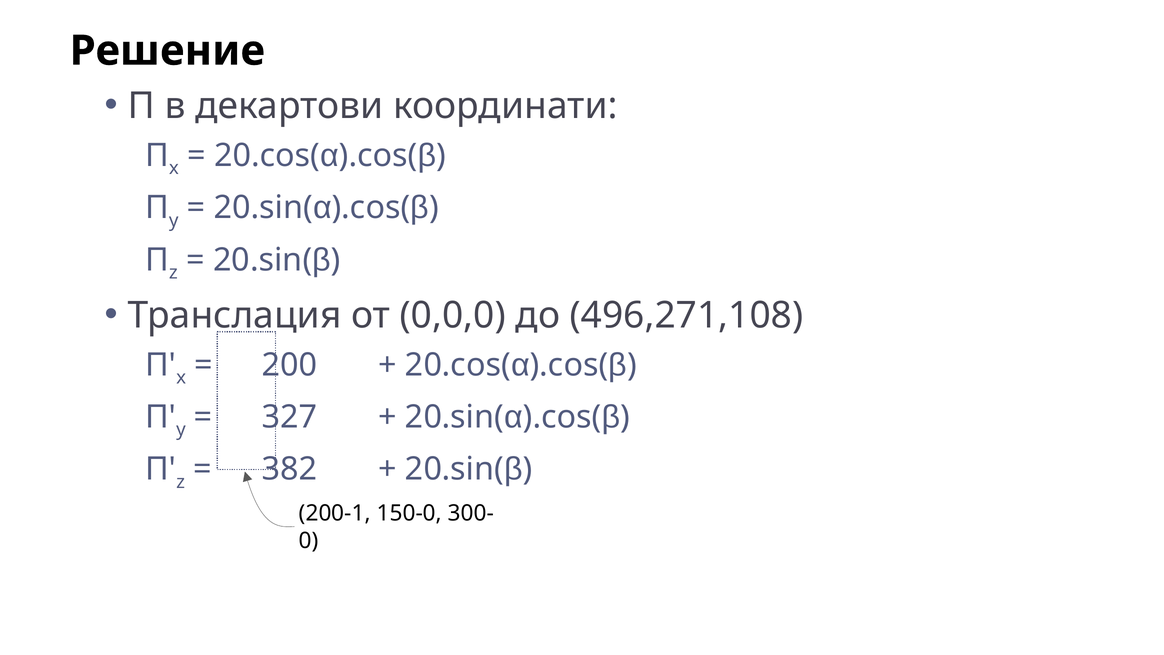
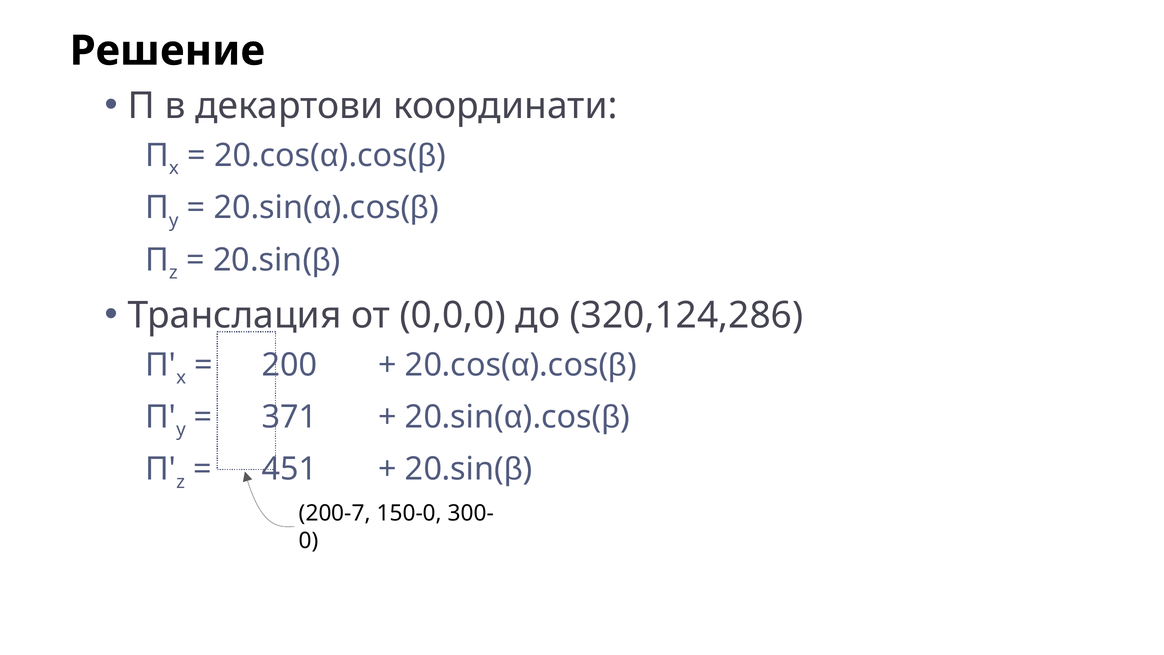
496,271,108: 496,271,108 -> 320,124,286 (687, 315)
327: 327 -> 371 (289, 417)
382: 382 -> 451 (289, 469)
200-1: 200-1 -> 200-7 (335, 513)
